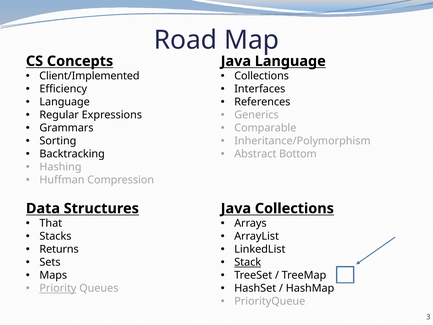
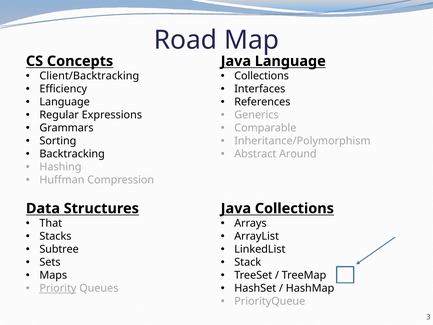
Client/Implemented: Client/Implemented -> Client/Backtracking (89, 76)
Bottom: Bottom -> Around (298, 154)
Returns: Returns -> Subtree (59, 249)
Stack underline: present -> none (248, 262)
